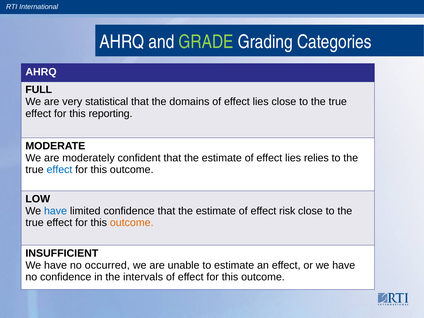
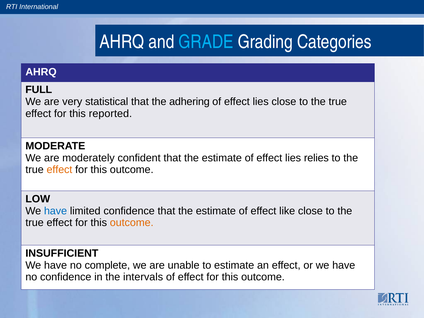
GRADE colour: light green -> light blue (206, 42)
domains: domains -> adhering (189, 102)
reporting: reporting -> reported (110, 114)
effect colour: blue -> orange (59, 170)
risk: risk -> like (287, 211)
occurred: occurred -> complete (107, 265)
